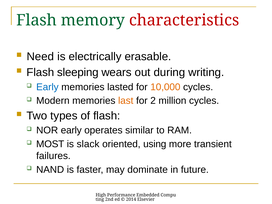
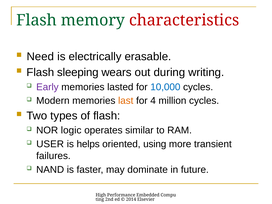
Early colour: blue -> purple (47, 87)
10,000 colour: orange -> blue (165, 87)
2: 2 -> 4 (153, 101)
NOR early: early -> logic (71, 130)
MOST: MOST -> USER (50, 144)
slack: slack -> helps (88, 144)
